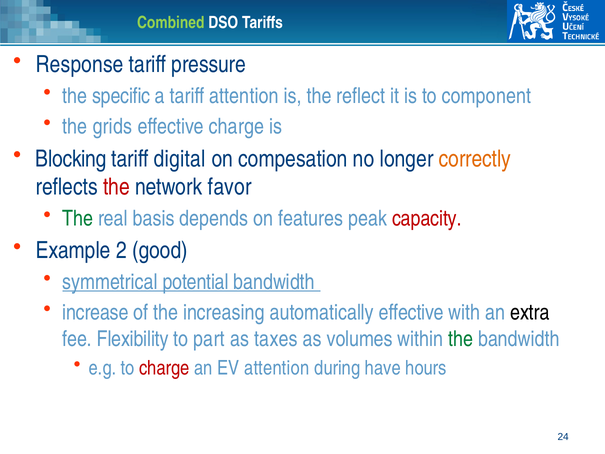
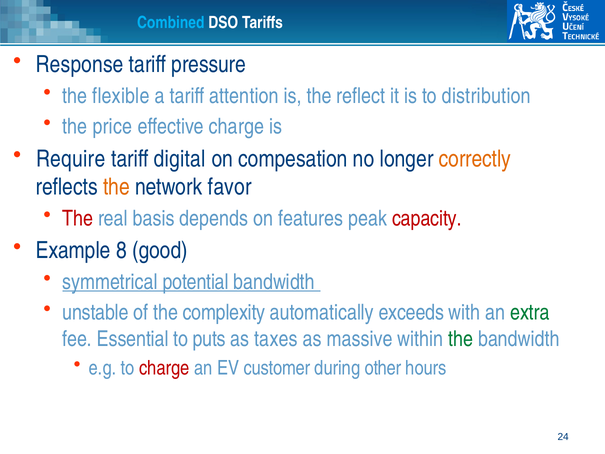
Combined colour: light green -> light blue (171, 23)
specific: specific -> flexible (121, 96)
component: component -> distribution (486, 96)
grids: grids -> price (112, 127)
Blocking: Blocking -> Require (71, 159)
the colour: red -> orange (116, 187)
The colour: green -> red (78, 218)
2: 2 -> 8 (121, 250)
increase: increase -> unstable (95, 313)
increasing: increasing -> complexity (224, 313)
automatically effective: effective -> exceeds (411, 313)
extra colour: black -> green (530, 313)
Flexibility: Flexibility -> Essential (133, 339)
part: part -> puts (209, 339)
volumes: volumes -> massive (360, 339)
EV attention: attention -> customer (277, 368)
have: have -> other (383, 368)
